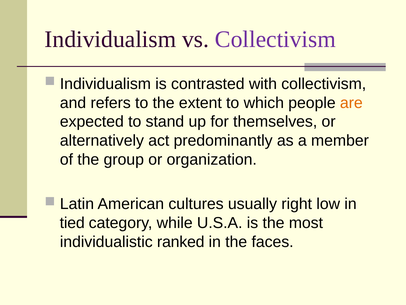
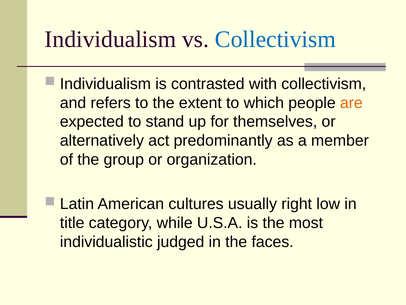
Collectivism colour: purple -> blue (275, 39)
tied: tied -> title (72, 223)
ranked: ranked -> judged (181, 242)
